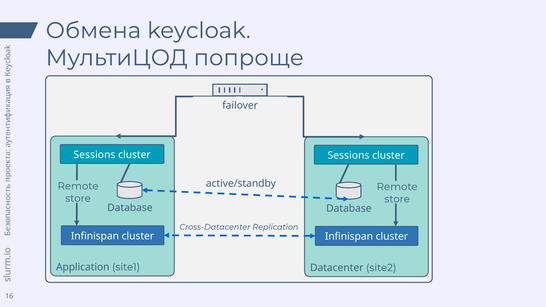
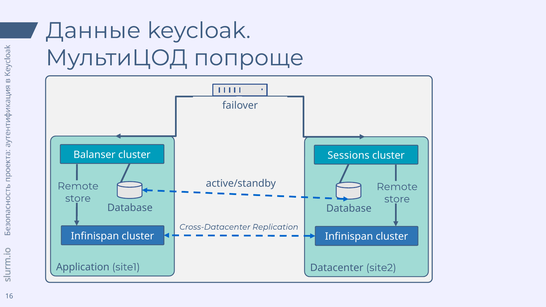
Обмена: Обмена -> Данные (93, 31)
Sessions: Sessions -> Balanser (95, 155)
